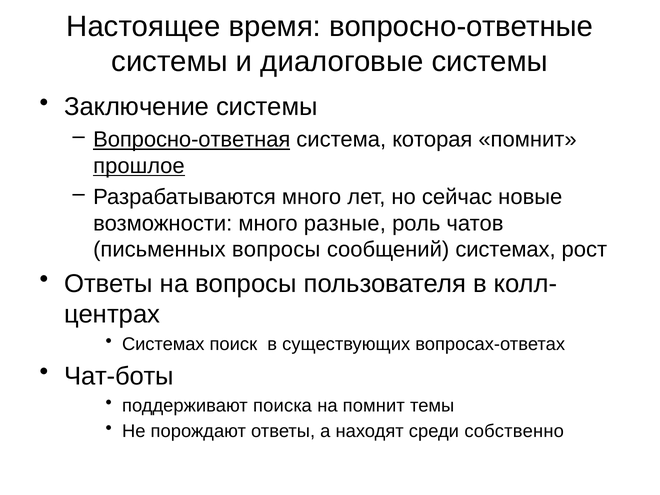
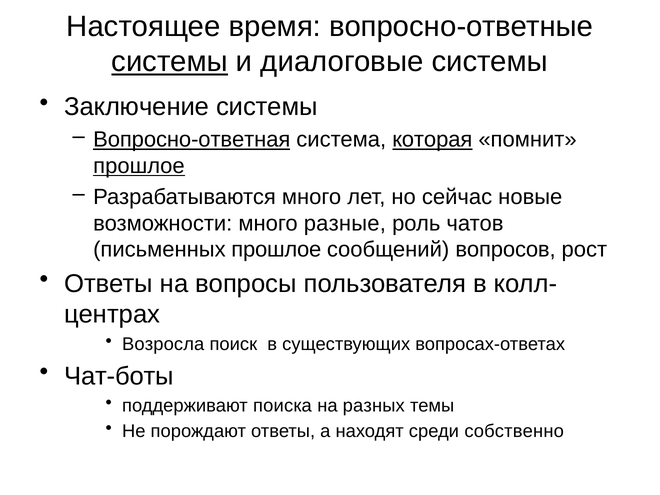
системы underline: none -> present (170, 62)
которая underline: none -> present (432, 140)
письменных вопросы: вопросы -> прошлое (276, 250)
сообщений системах: системах -> вопросов (506, 250)
Системах: Системах -> Возросла (163, 344)
на помнит: помнит -> разных (374, 406)
